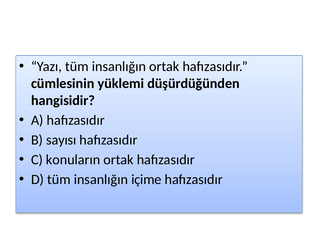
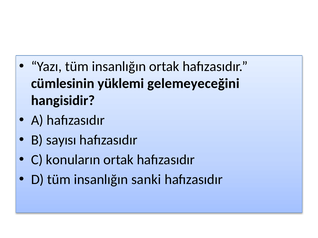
düşürdüğünden: düşürdüğünden -> gelemeyeceğini (193, 84)
içime: içime -> sanki (146, 180)
